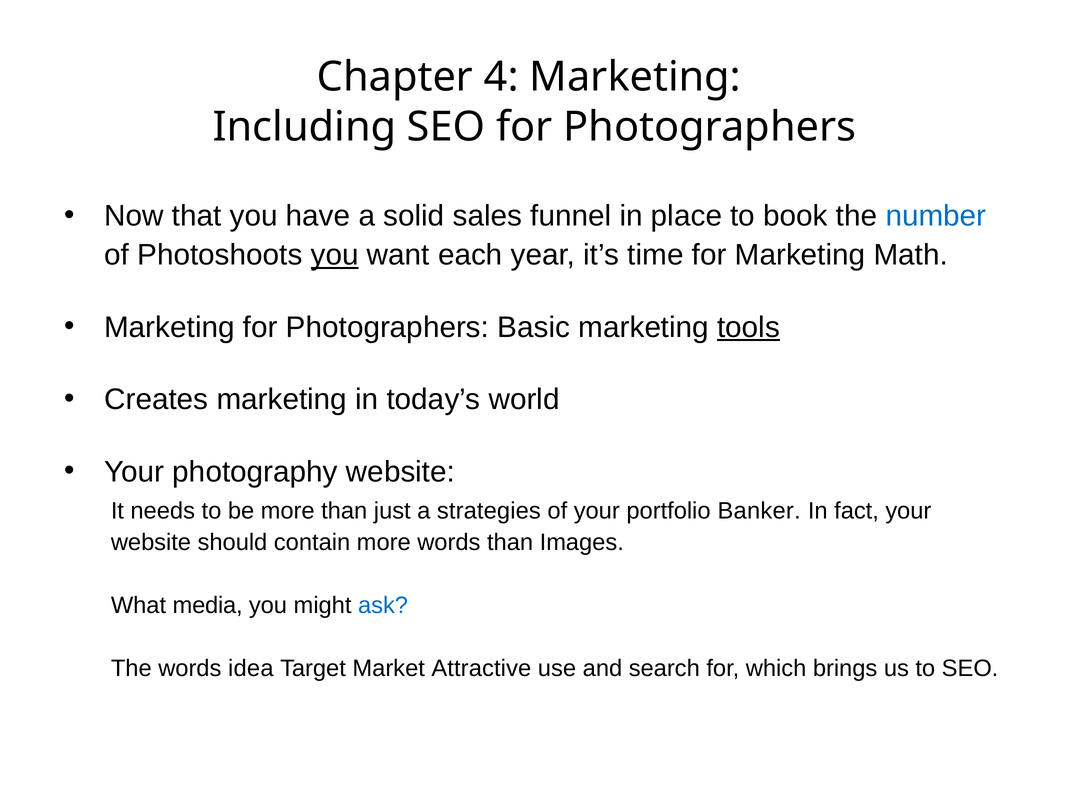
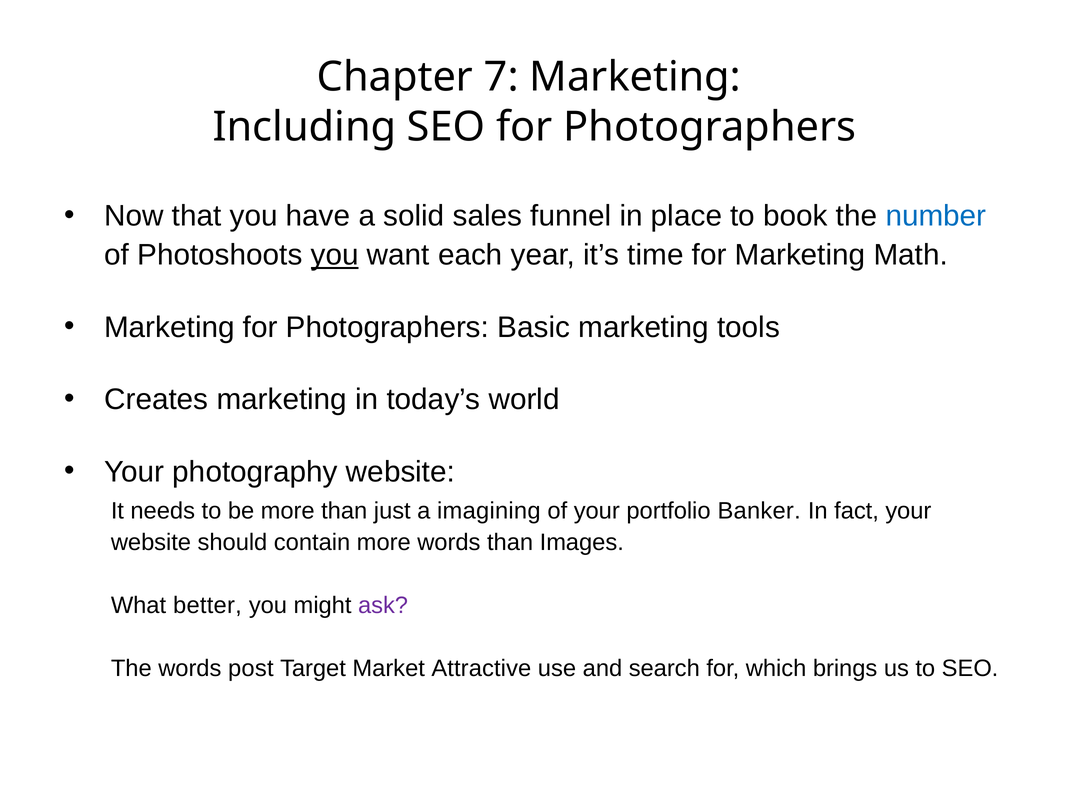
4: 4 -> 7 (501, 77)
tools underline: present -> none (748, 327)
strategies: strategies -> imagining (489, 511)
media: media -> better (207, 605)
ask colour: blue -> purple (383, 605)
idea: idea -> post (251, 668)
